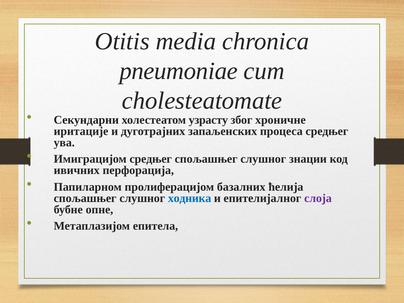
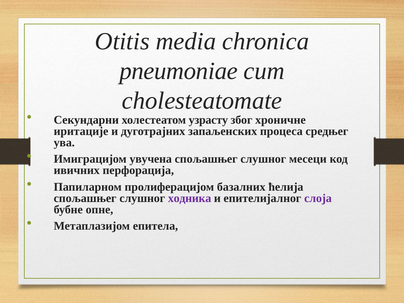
Имиграцијом средњег: средњег -> увучена (151, 159)
знации: знации -> месеци (308, 159)
ходника colour: blue -> purple (190, 198)
